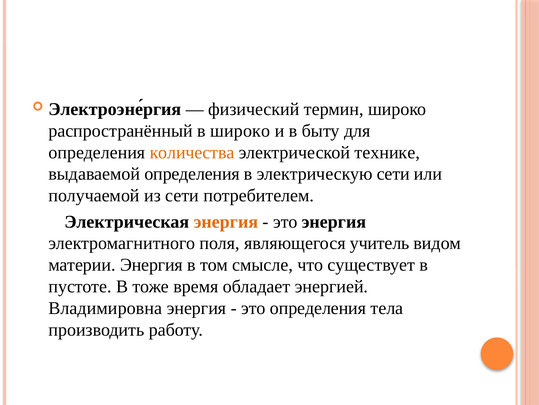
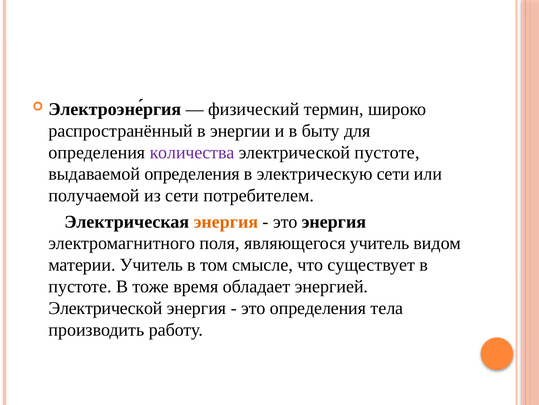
в широко: широко -> энергии (240, 131)
количества colour: orange -> purple (192, 152)
электрической технике: технике -> пустоте (387, 152)
материи Энергия: Энергия -> Учитель (152, 264)
Владимировна: Владимировна -> Электрической (105, 308)
